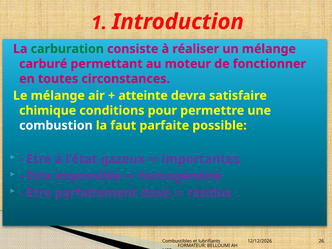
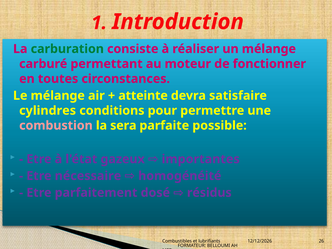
chimique: chimique -> cylindres (48, 111)
combustion colour: white -> pink (56, 125)
faut: faut -> sera (123, 125)
impossible: impossible -> nécessaire (88, 176)
